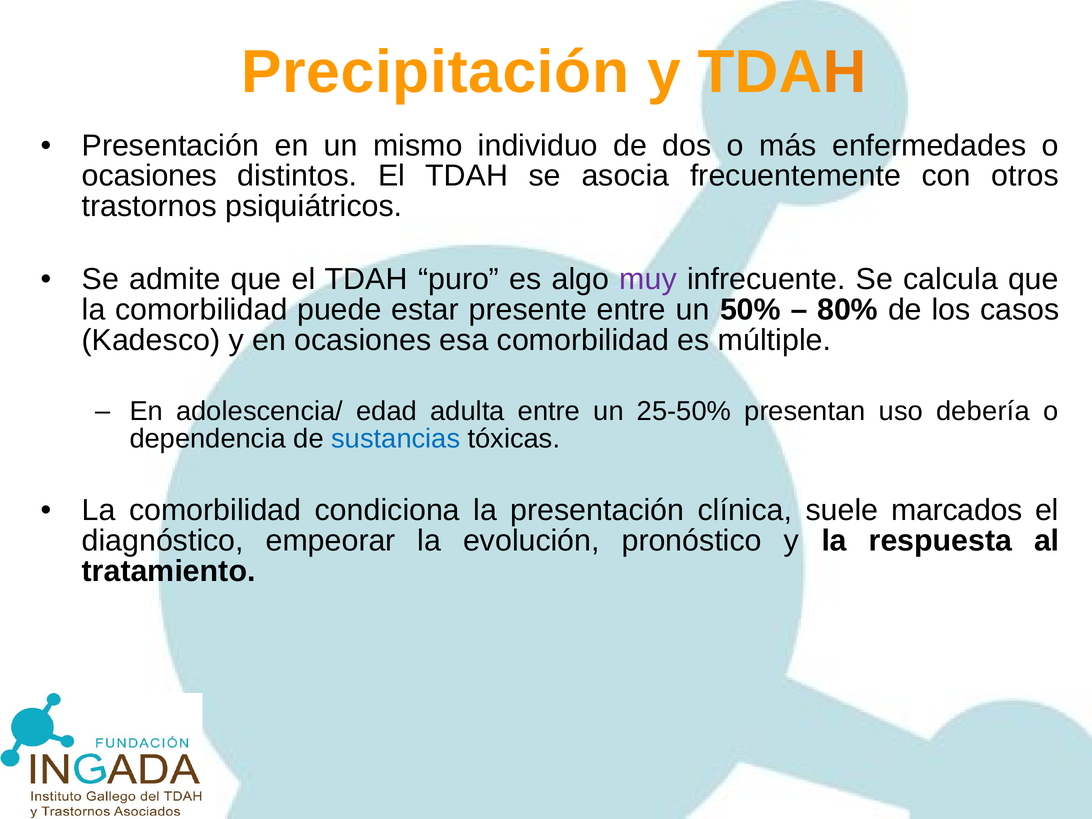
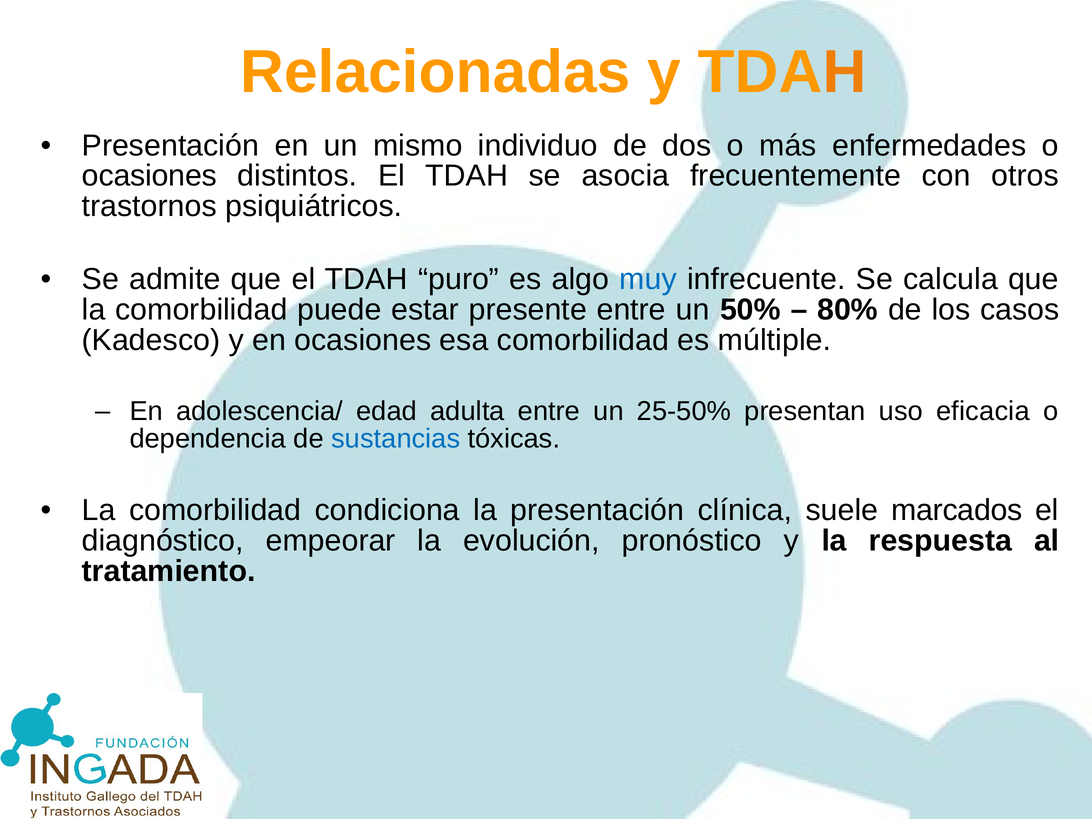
Precipitación: Precipitación -> Relacionadas (435, 72)
muy colour: purple -> blue (648, 279)
debería: debería -> eficacia (983, 411)
